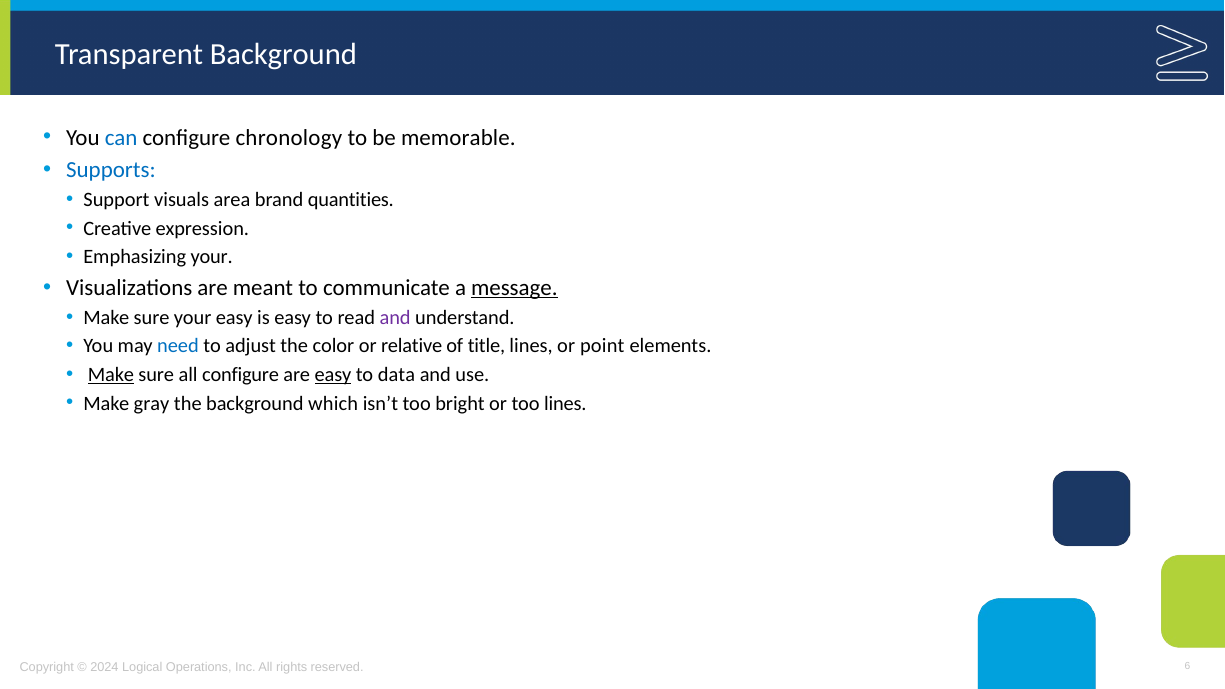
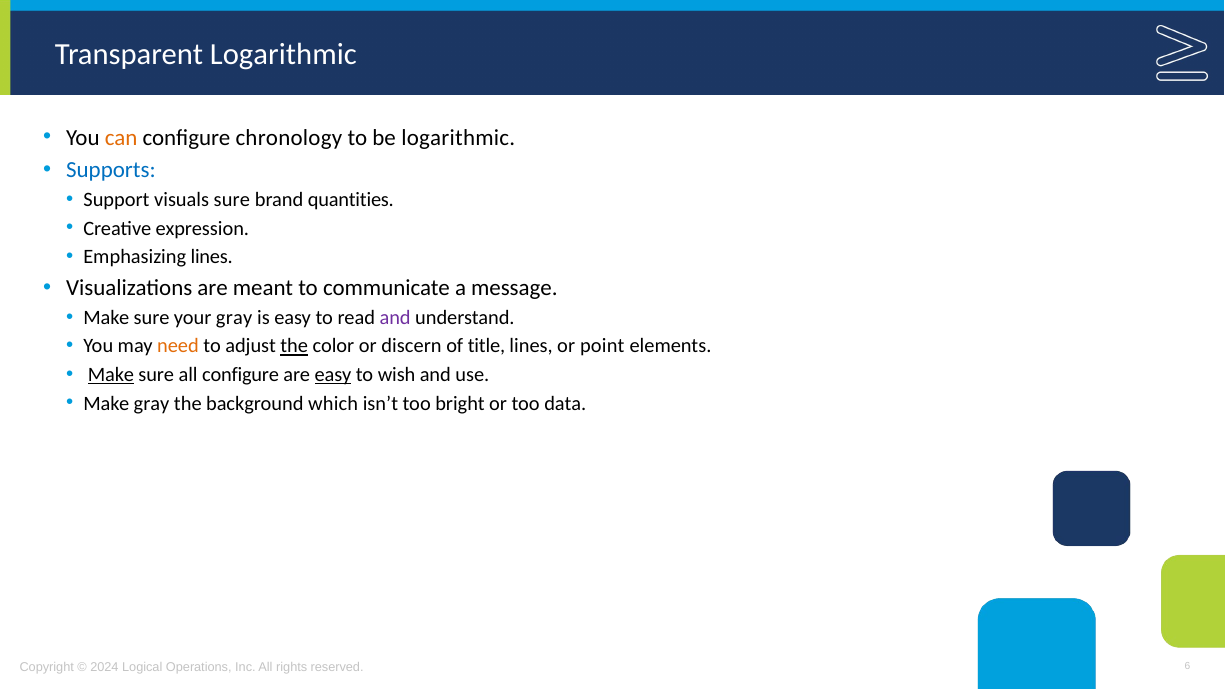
Transparent Background: Background -> Logarithmic (283, 55)
can colour: blue -> orange (121, 138)
be memorable: memorable -> logarithmic (458, 138)
visuals area: area -> sure (232, 200)
Emphasizing your: your -> lines (212, 257)
message underline: present -> none (514, 288)
your easy: easy -> gray (234, 318)
need colour: blue -> orange (178, 346)
the underline: none -> present (294, 346)
relative: relative -> discern (411, 346)
data: data -> wish (397, 375)
too lines: lines -> data (565, 403)
